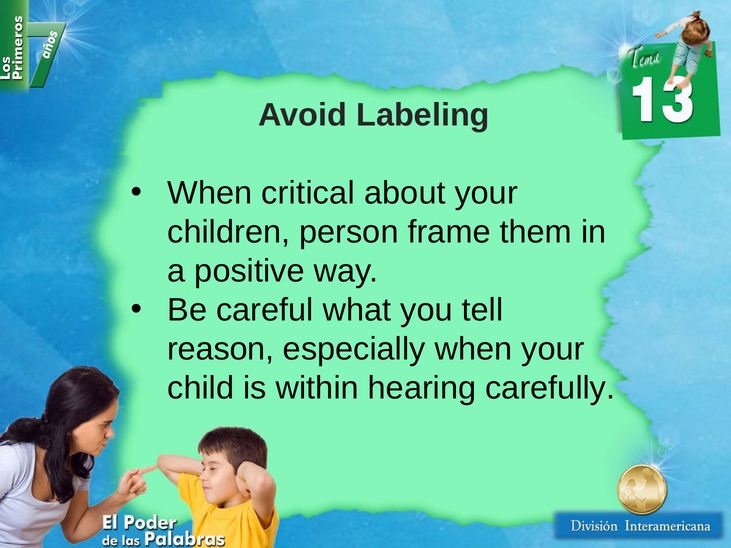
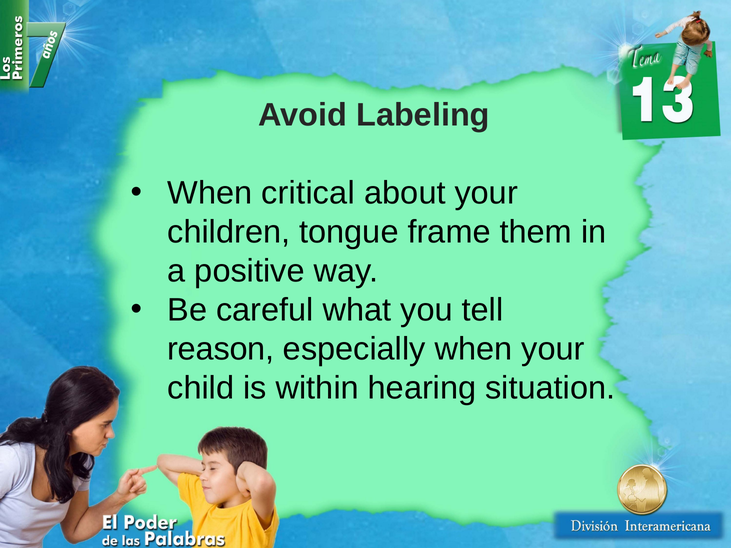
person: person -> tongue (349, 232)
carefully: carefully -> situation (550, 388)
